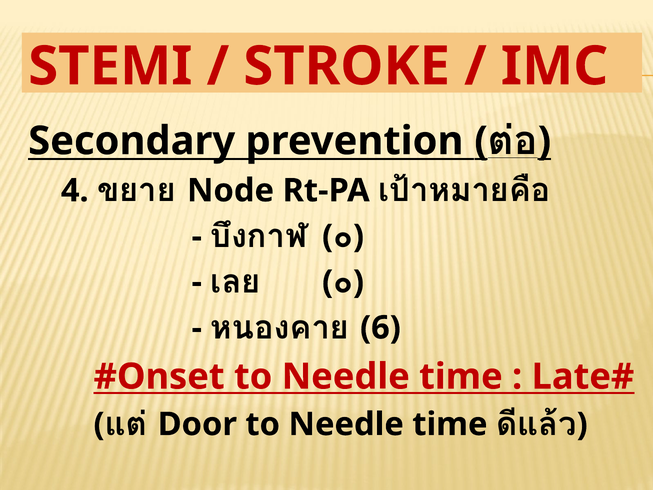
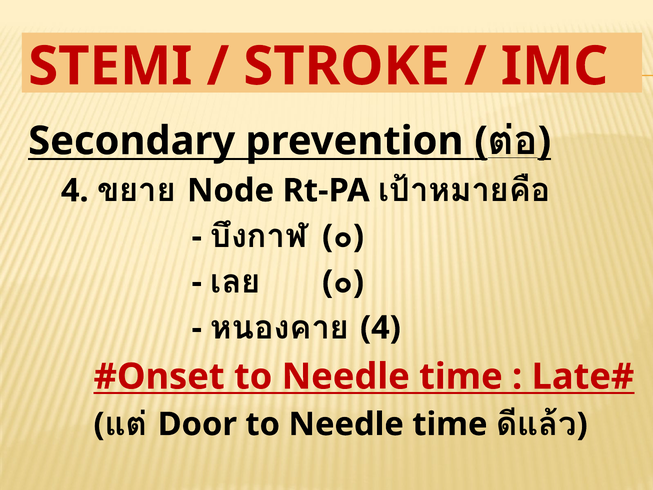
6: 6 -> 4 (380, 328)
